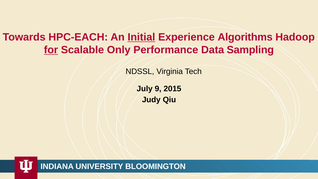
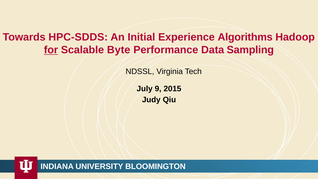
HPC-EACH: HPC-EACH -> HPC-SDDS (78, 37)
Initial underline: present -> none (141, 37)
Only: Only -> Byte (119, 50)
